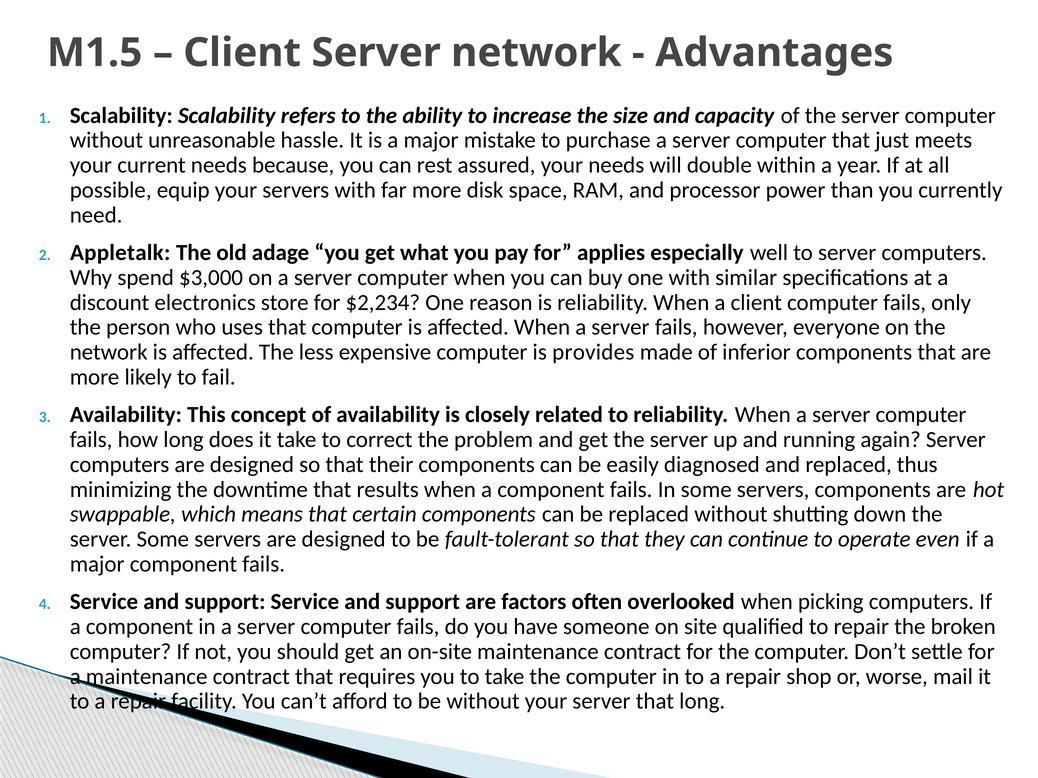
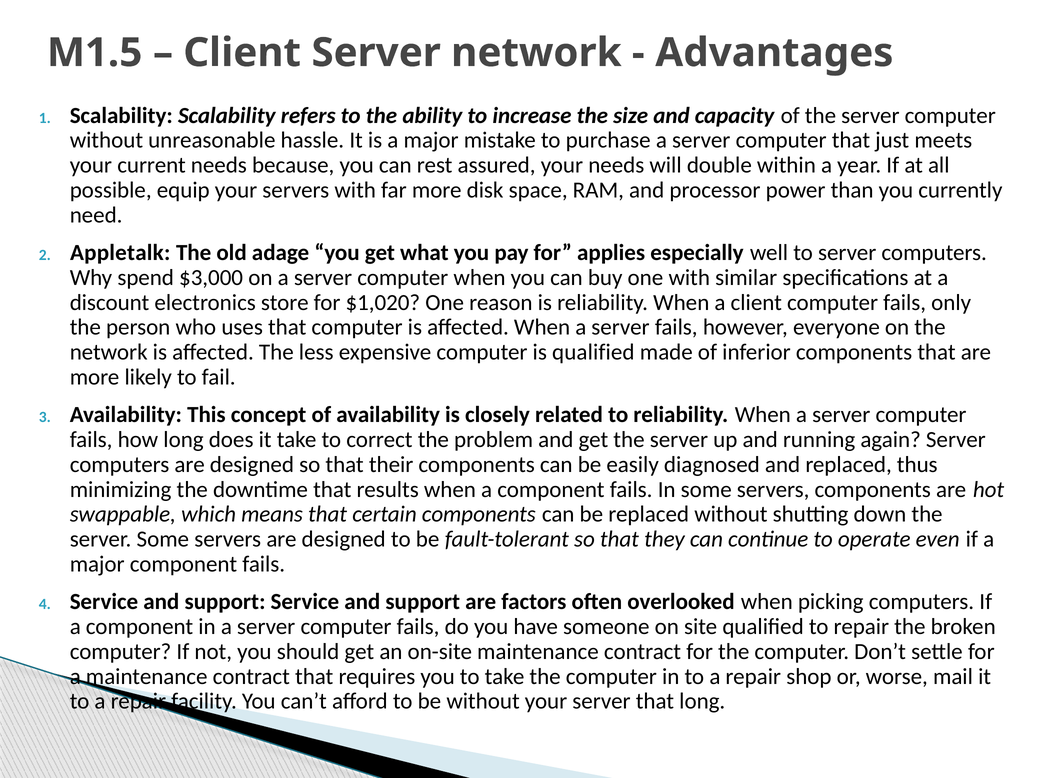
$2,234: $2,234 -> $1,020 (383, 303)
is provides: provides -> qualified (593, 352)
